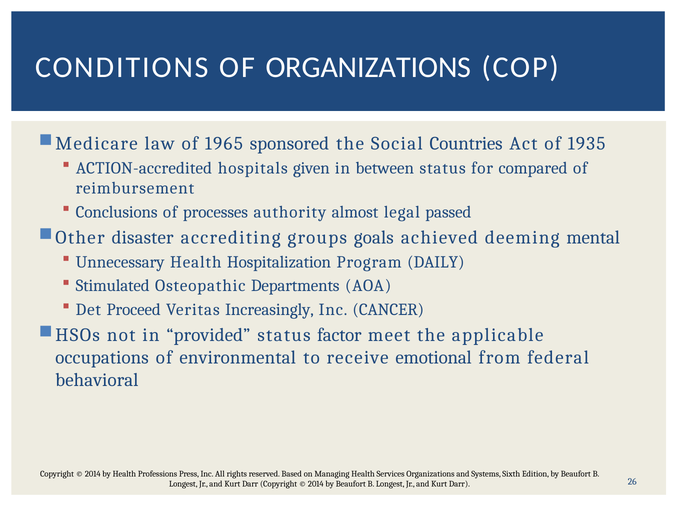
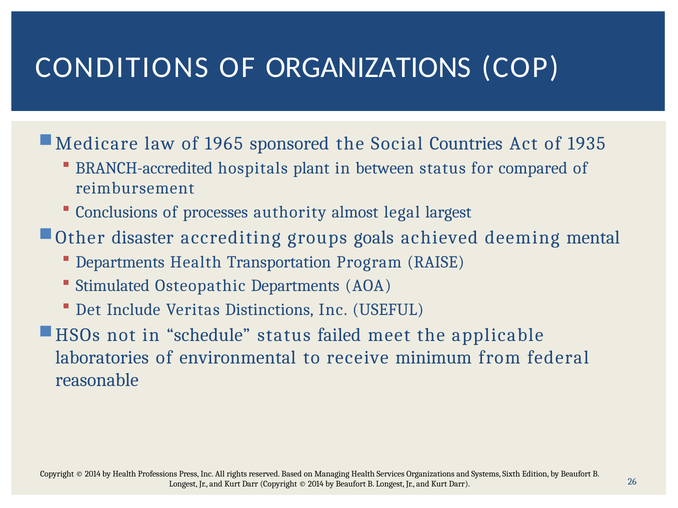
ACTION-accredited: ACTION-accredited -> BRANCH-accredited (144, 168)
given: given -> plant (311, 168)
passed: passed -> largest (448, 212)
Unnecessary: Unnecessary -> Departments (120, 262)
Hospitalization: Hospitalization -> Transportation (279, 262)
DAILY: DAILY -> RAISE (436, 262)
Proceed: Proceed -> Include (134, 310)
Increasingly: Increasingly -> Distinctions (269, 310)
CANCER: CANCER -> USEFUL (388, 310)
provided: provided -> schedule (208, 335)
factor: factor -> failed (339, 335)
occupations: occupations -> laboratories (102, 358)
emotional: emotional -> minimum (434, 358)
behavioral: behavioral -> reasonable (97, 380)
